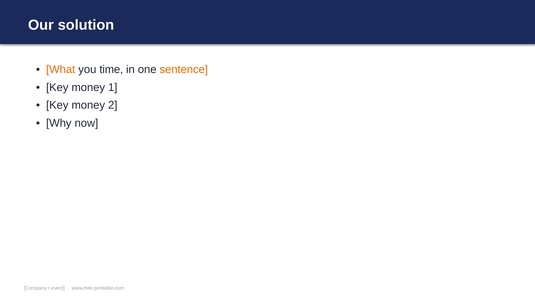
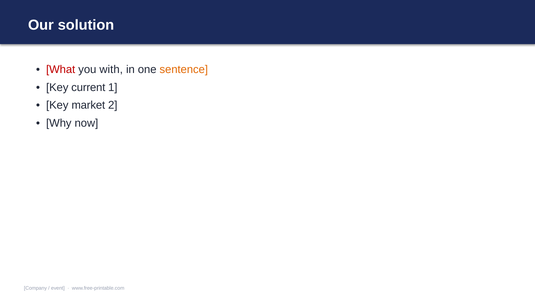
What colour: orange -> red (61, 70)
time: time -> with (111, 70)
money: money -> current (88, 87)
money: money -> market (88, 105)
